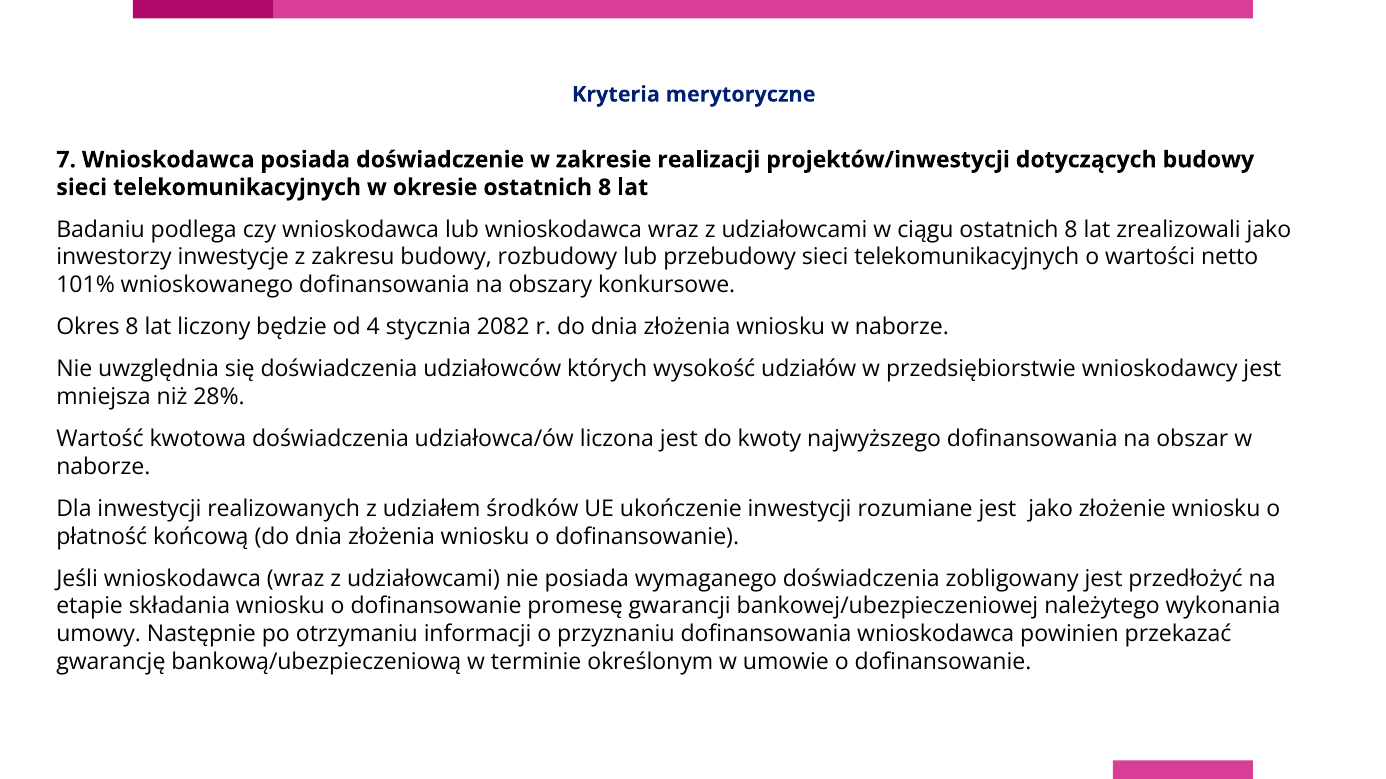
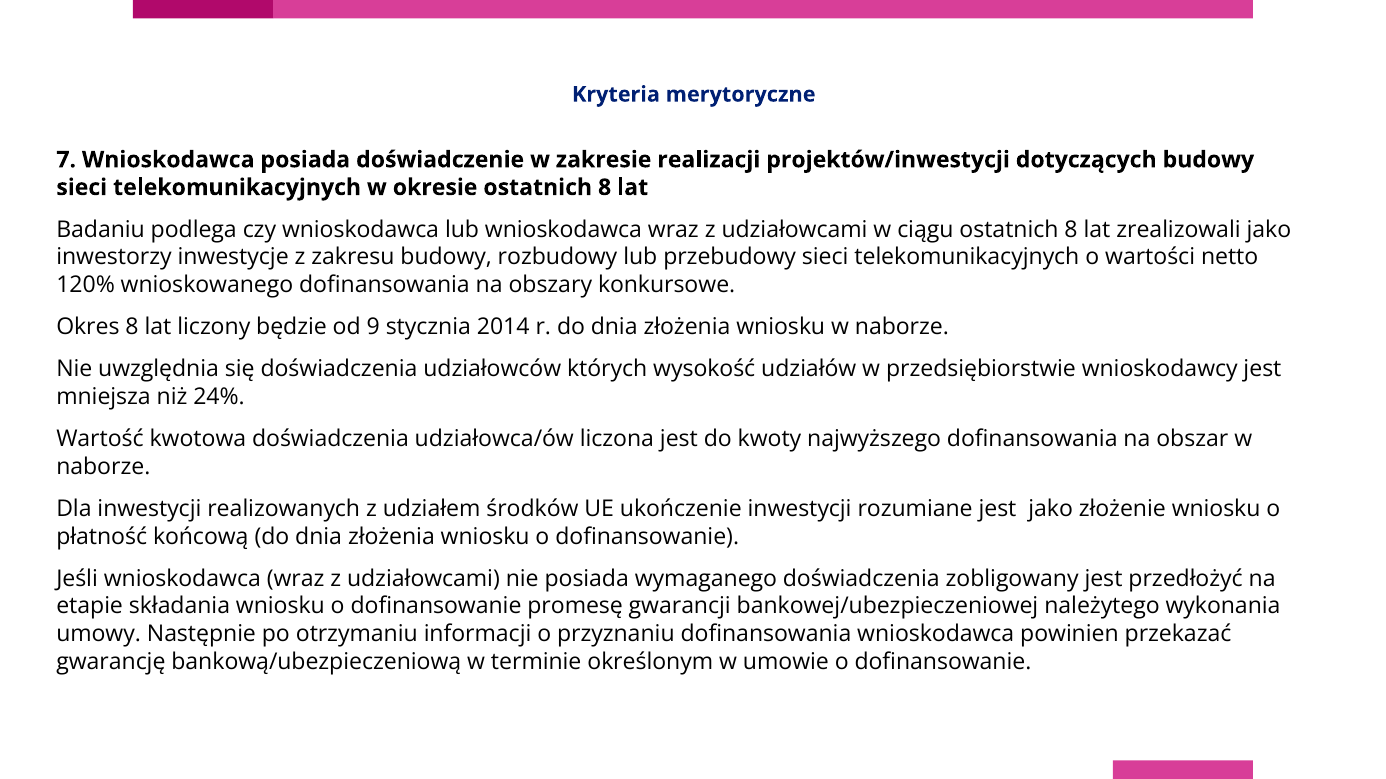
101%: 101% -> 120% (86, 285)
4: 4 -> 9 (373, 327)
2082: 2082 -> 2014 (503, 327)
28%: 28% -> 24% (219, 397)
